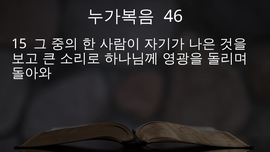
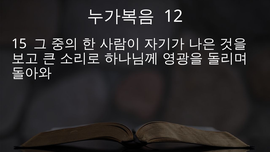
46: 46 -> 12 (173, 16)
